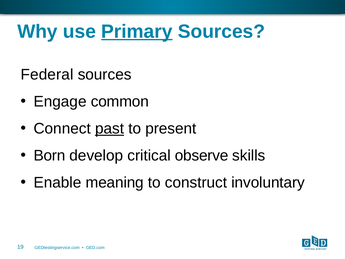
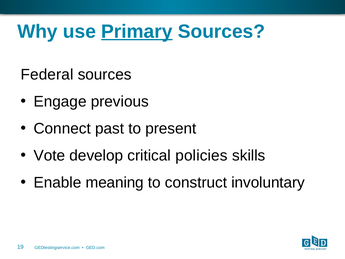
common: common -> previous (120, 101)
past underline: present -> none (110, 128)
Born: Born -> Vote (49, 155)
observe: observe -> policies (201, 155)
